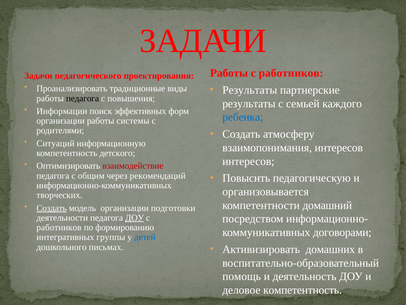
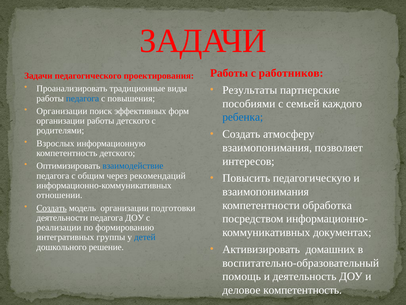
педагога colour: black -> blue (83, 98)
результаты: результаты -> пособиями (249, 103)
Информации: Информации -> Организации (62, 111)
работы системы: системы -> детского (133, 121)
Ситуаций: Ситуаций -> Взрослых (55, 143)
взаимопонимания интересов: интересов -> позволяет (339, 147)
взаимодействие colour: red -> blue (133, 166)
организовывается: организовывается -> взаимопонимания (266, 191)
творческих: творческих -> отношении (59, 195)
домашний: домашний -> обработка (327, 205)
ДОУ underline: present -> none (135, 217)
работников: работников -> реализации (59, 227)
договорами: договорами -> документах (342, 232)
письмах: письмах -> решение (106, 247)
